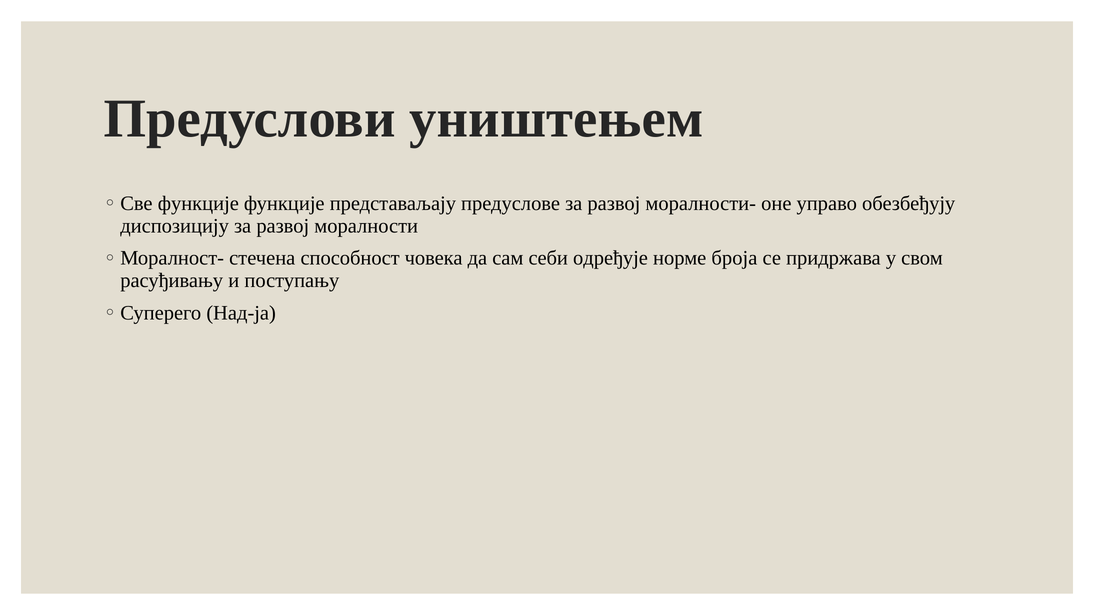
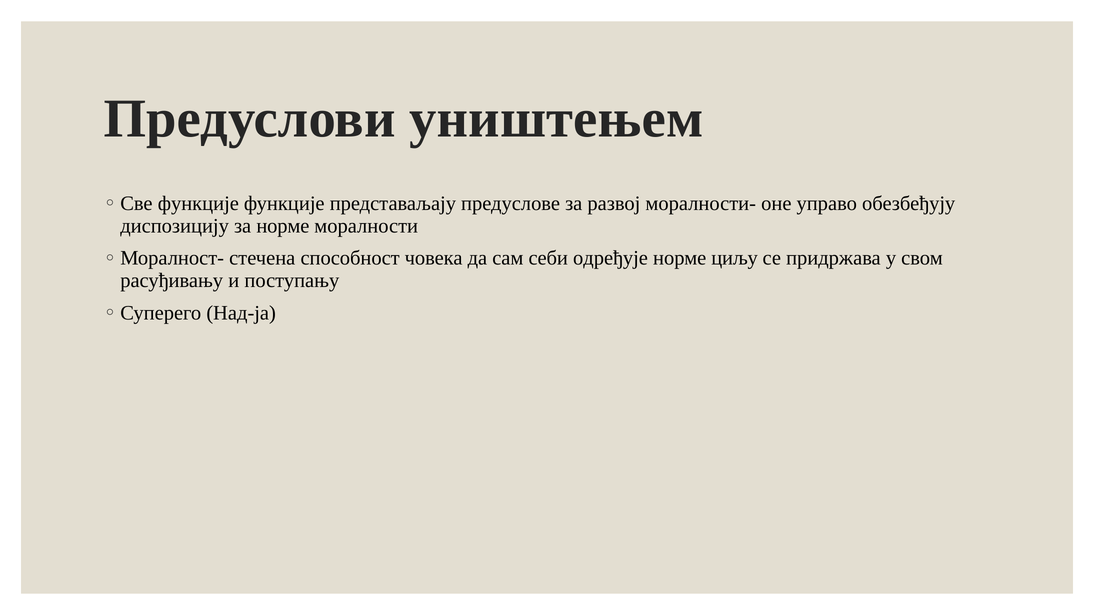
за рaзвој: рaзвој -> норме (283, 226)
броја: броја -> циљу (735, 258)
